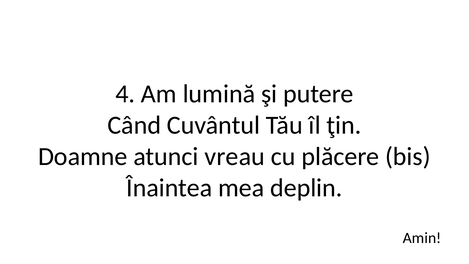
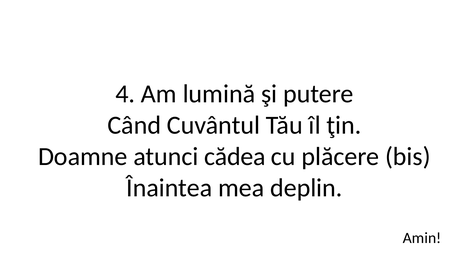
vreau: vreau -> cădea (235, 156)
